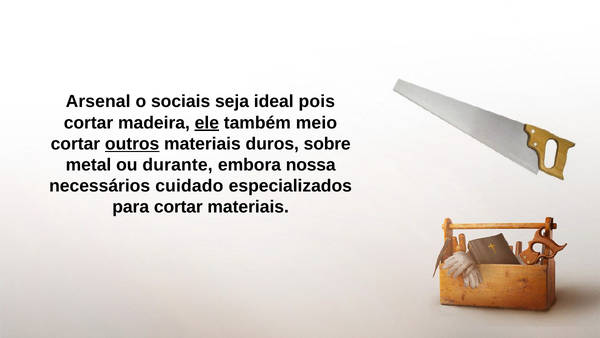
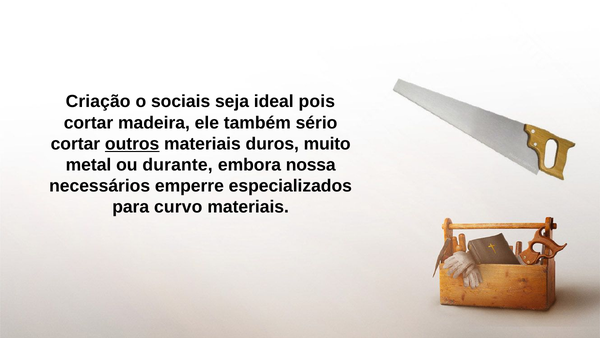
Arsenal: Arsenal -> Criação (98, 102)
ele underline: present -> none (207, 123)
meio: meio -> sério (317, 123)
sobre: sobre -> muito (327, 144)
cuidado: cuidado -> emperre (189, 186)
para cortar: cortar -> curvo (178, 207)
